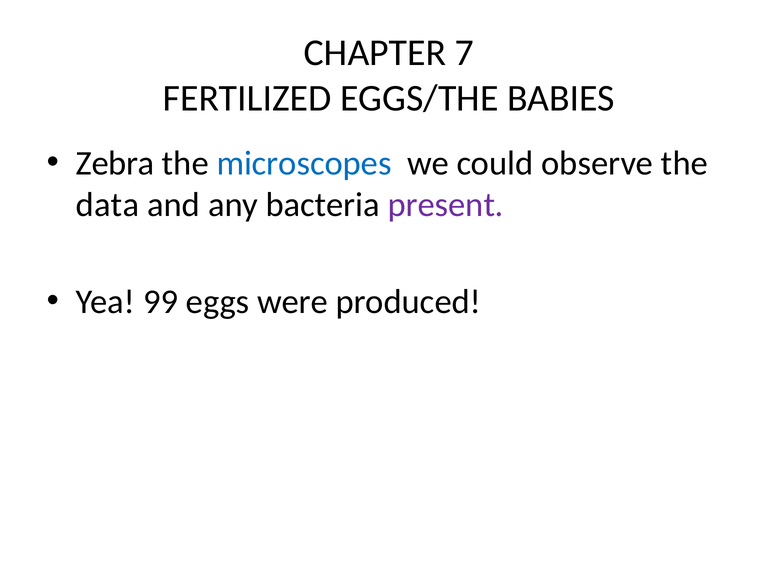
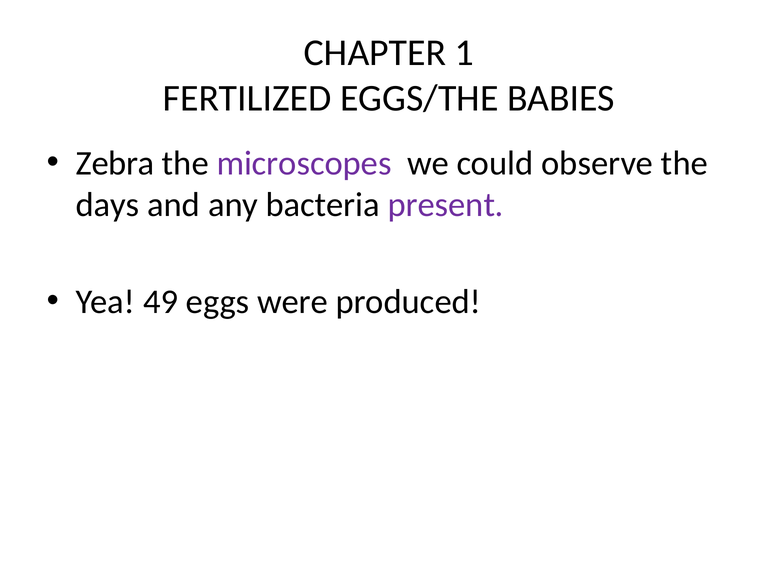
7: 7 -> 1 (464, 53)
microscopes colour: blue -> purple (304, 163)
data: data -> days (108, 205)
99: 99 -> 49 (161, 302)
